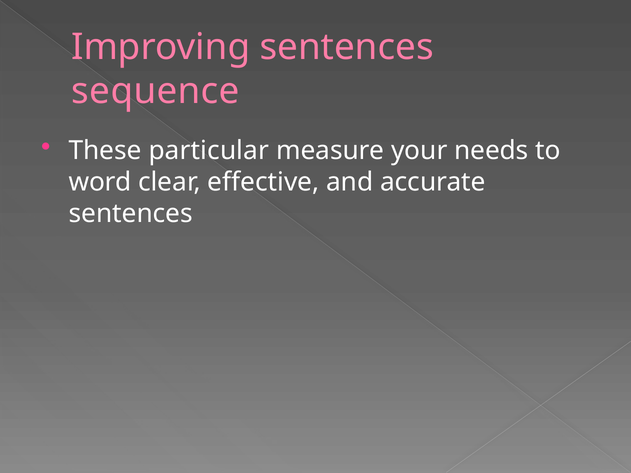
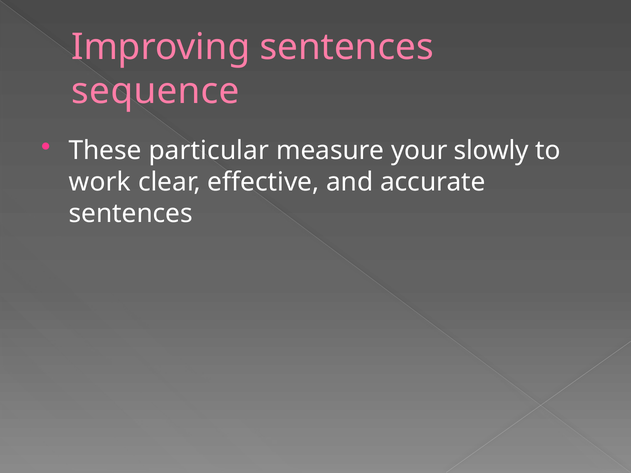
needs: needs -> slowly (491, 151)
word: word -> work (100, 182)
